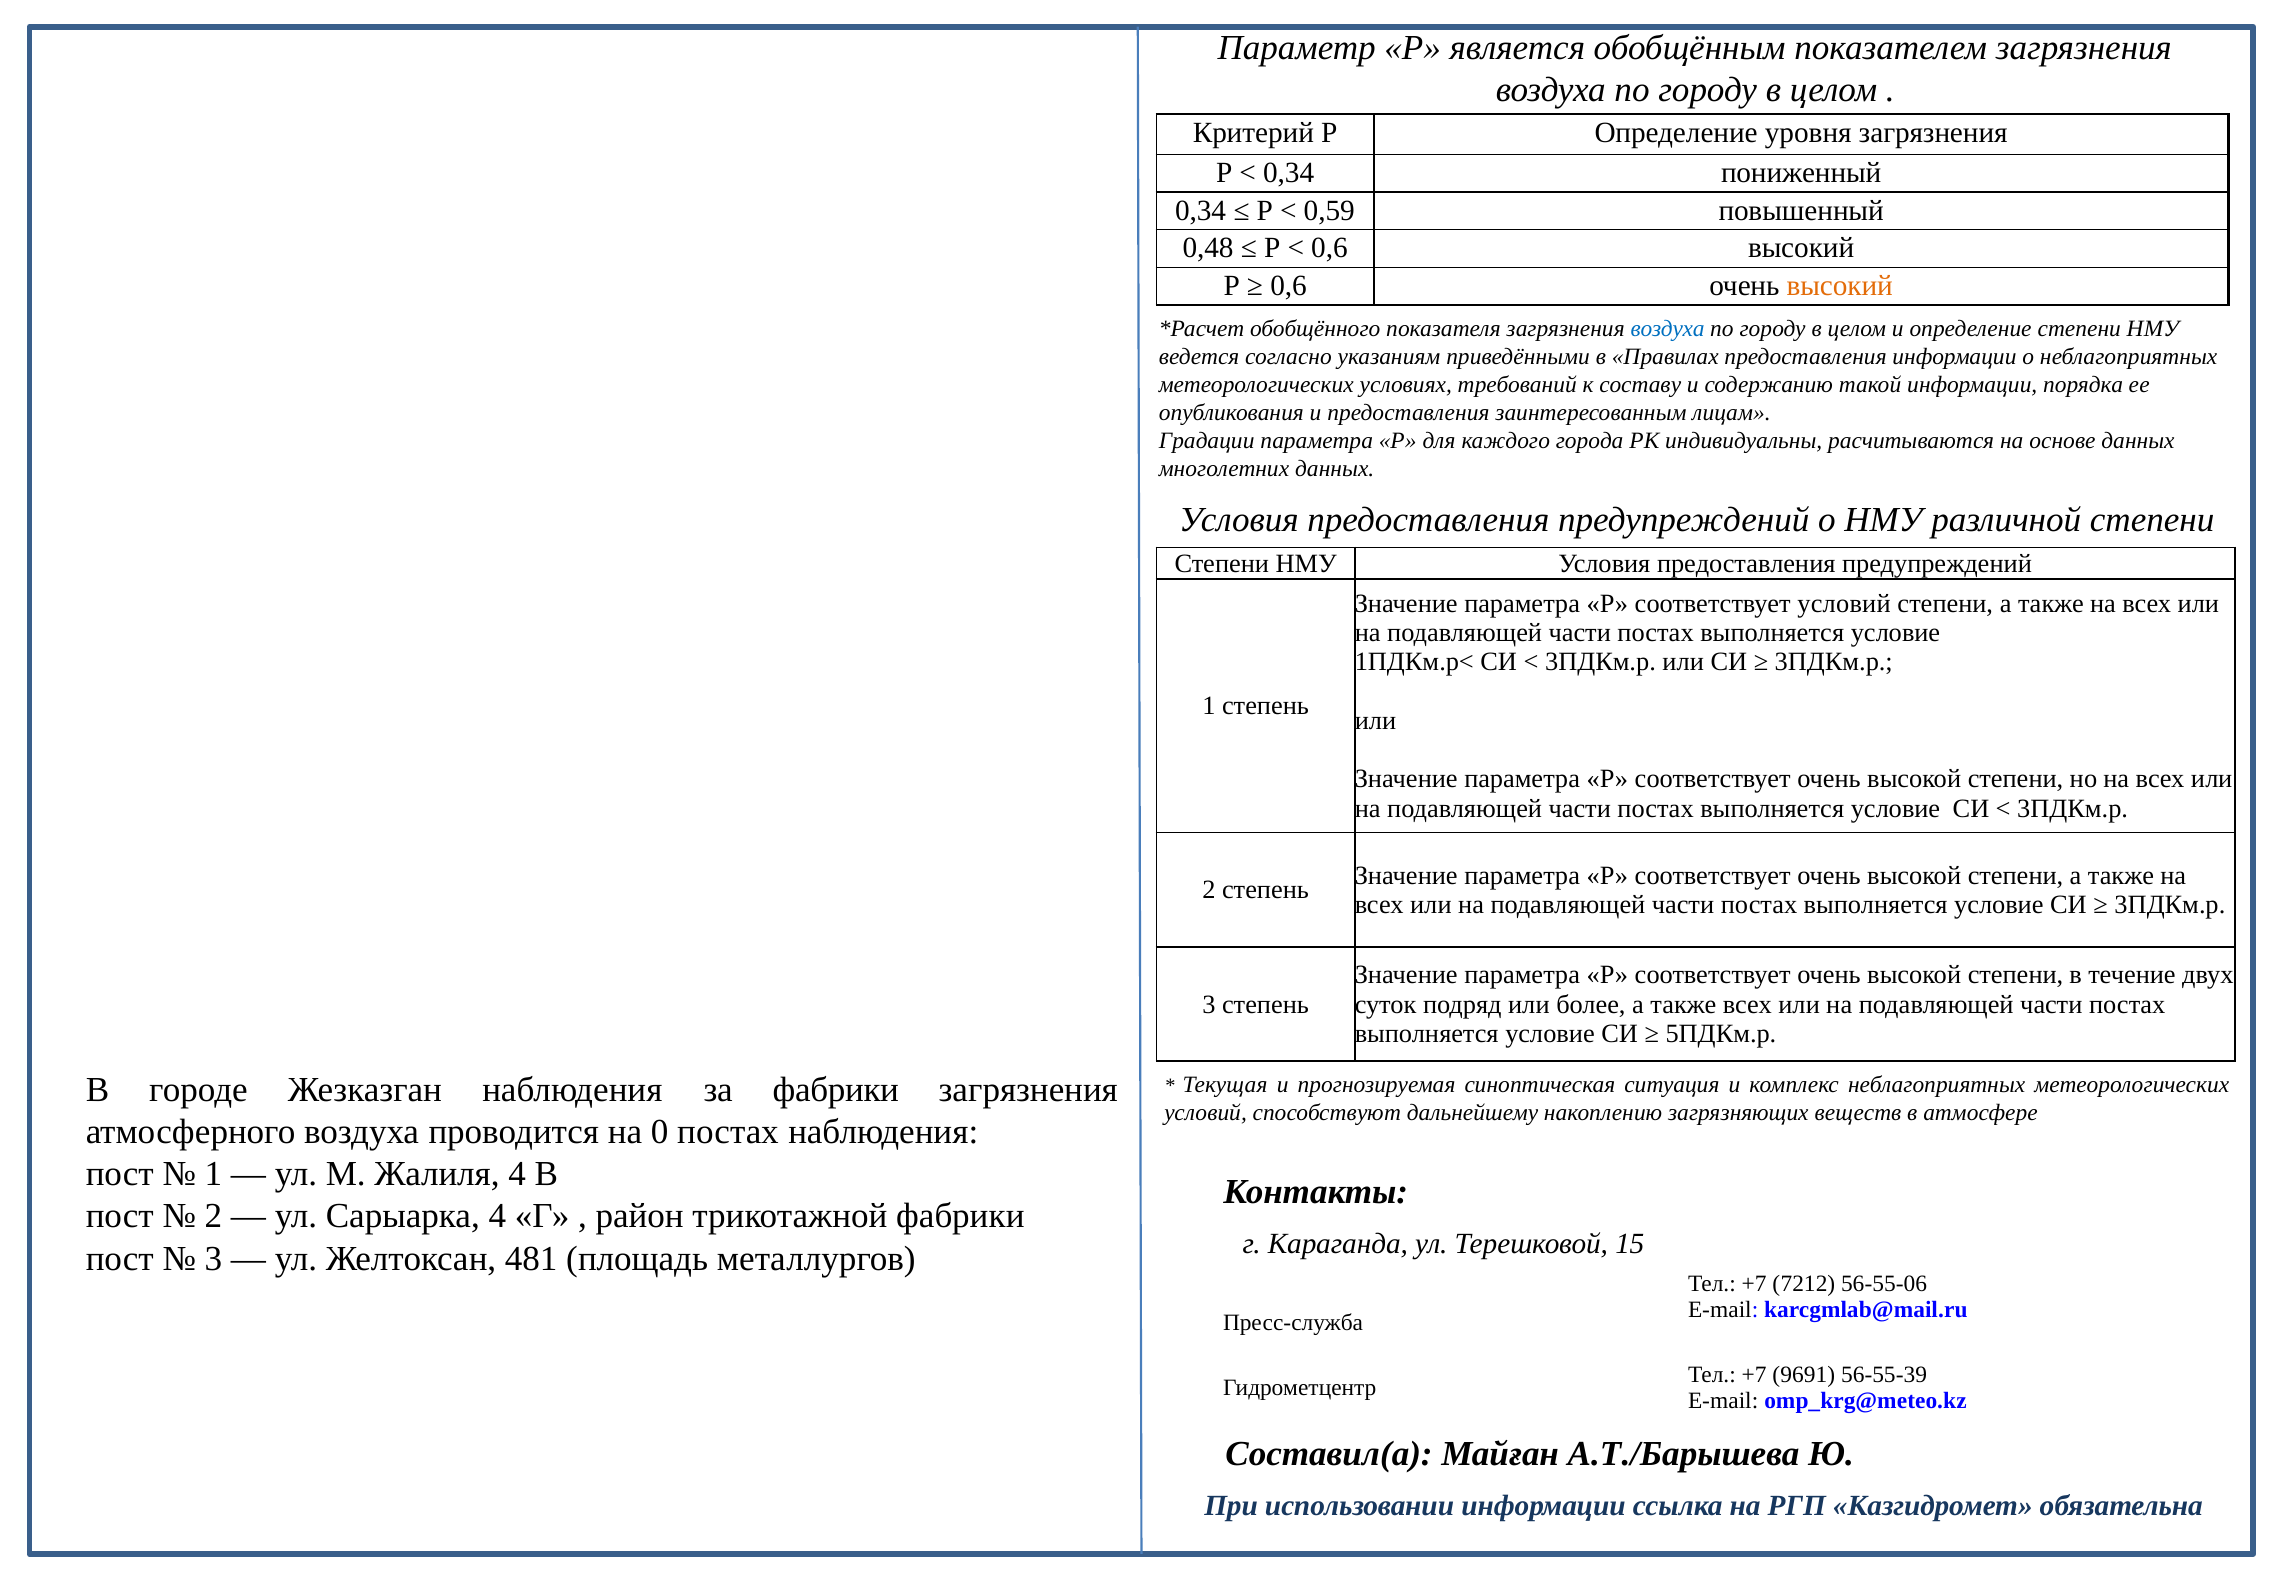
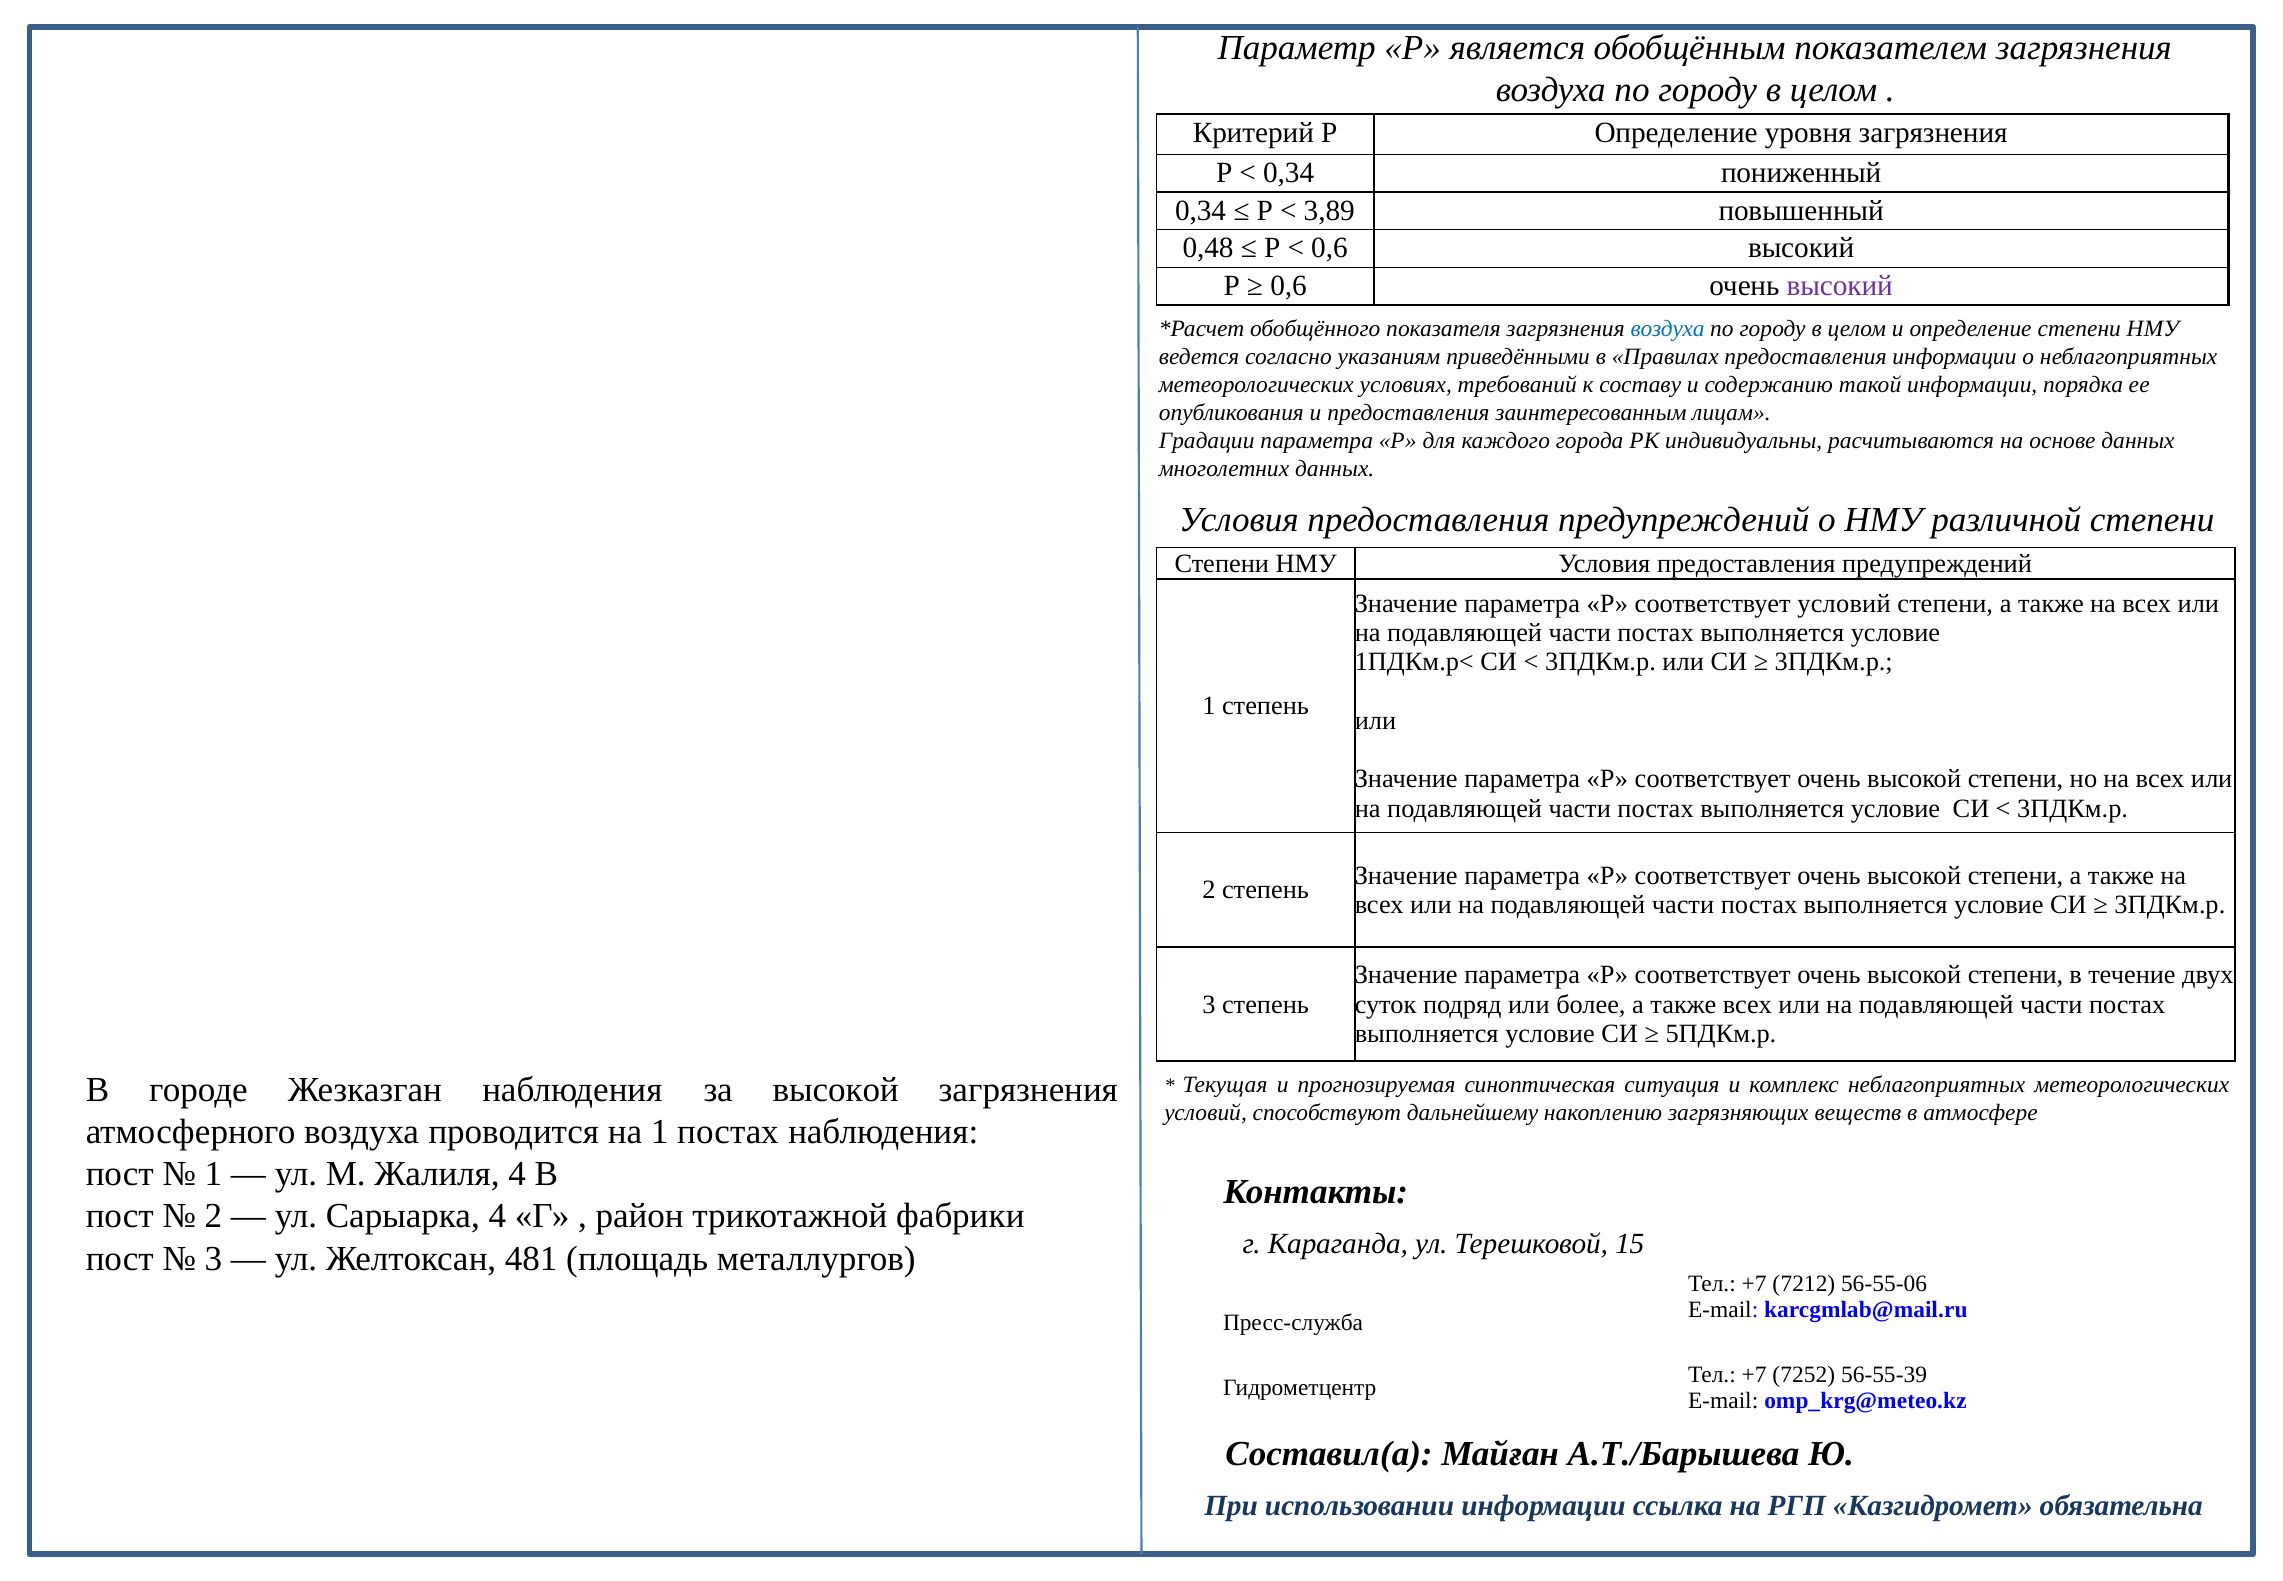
0,59: 0,59 -> 3,89 (1329, 210)
высокий colour: orange -> purple (1840, 286)
за фабрики: фабрики -> высокой (836, 1090)
на 0: 0 -> 1 (660, 1132)
9691: 9691 -> 7252 (1804, 1375)
